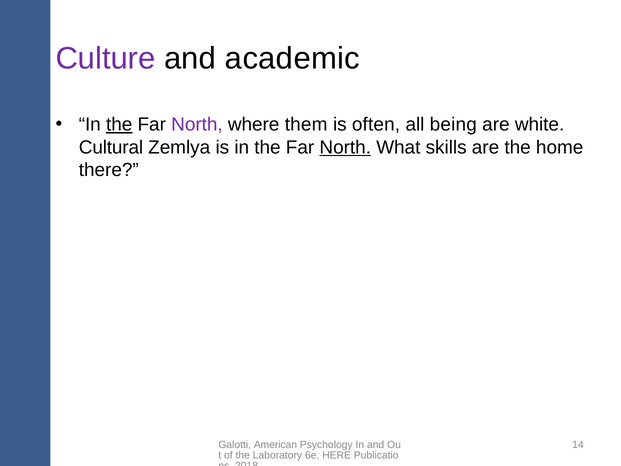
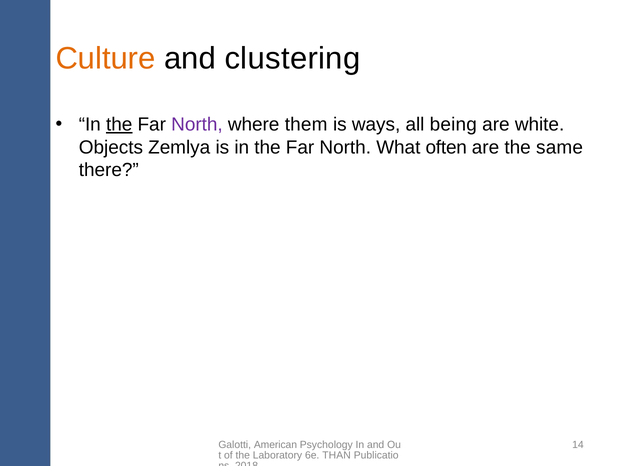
Culture colour: purple -> orange (106, 59)
academic: academic -> clustering (292, 59)
often: often -> ways (376, 124)
Cultural: Cultural -> Objects (111, 147)
North underline: present -> none (345, 147)
skills: skills -> often (446, 147)
home: home -> same (560, 147)
HERE: HERE -> THAN (337, 455)
